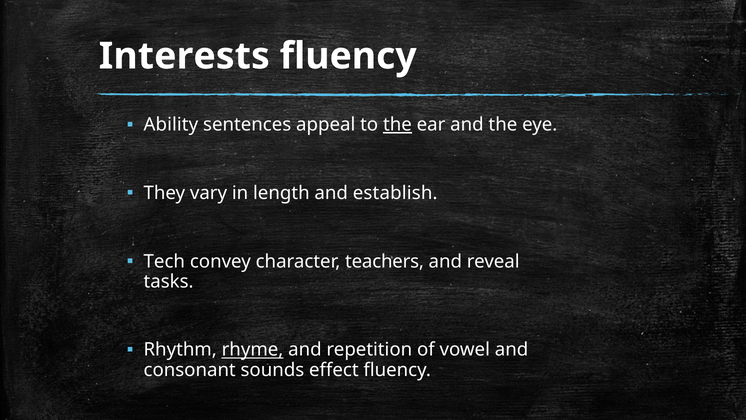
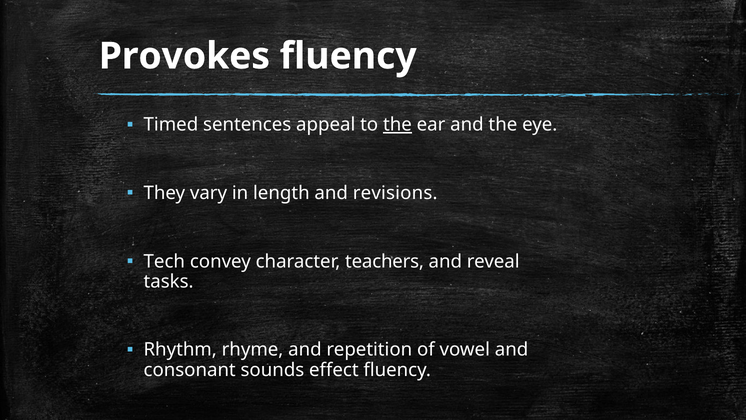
Interests: Interests -> Provokes (184, 56)
Ability: Ability -> Timed (171, 125)
establish: establish -> revisions (395, 193)
rhyme underline: present -> none (253, 350)
